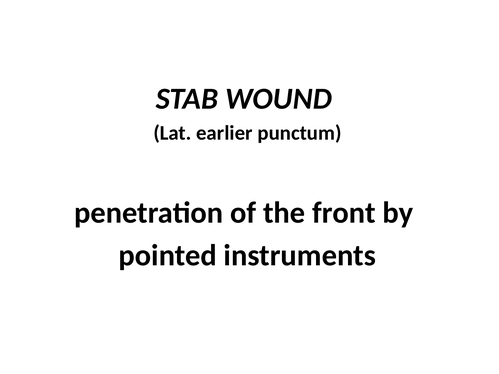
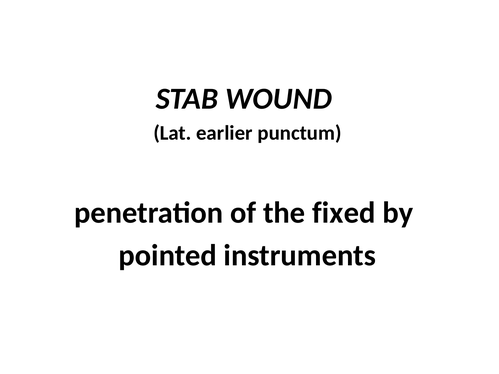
front: front -> fixed (344, 213)
